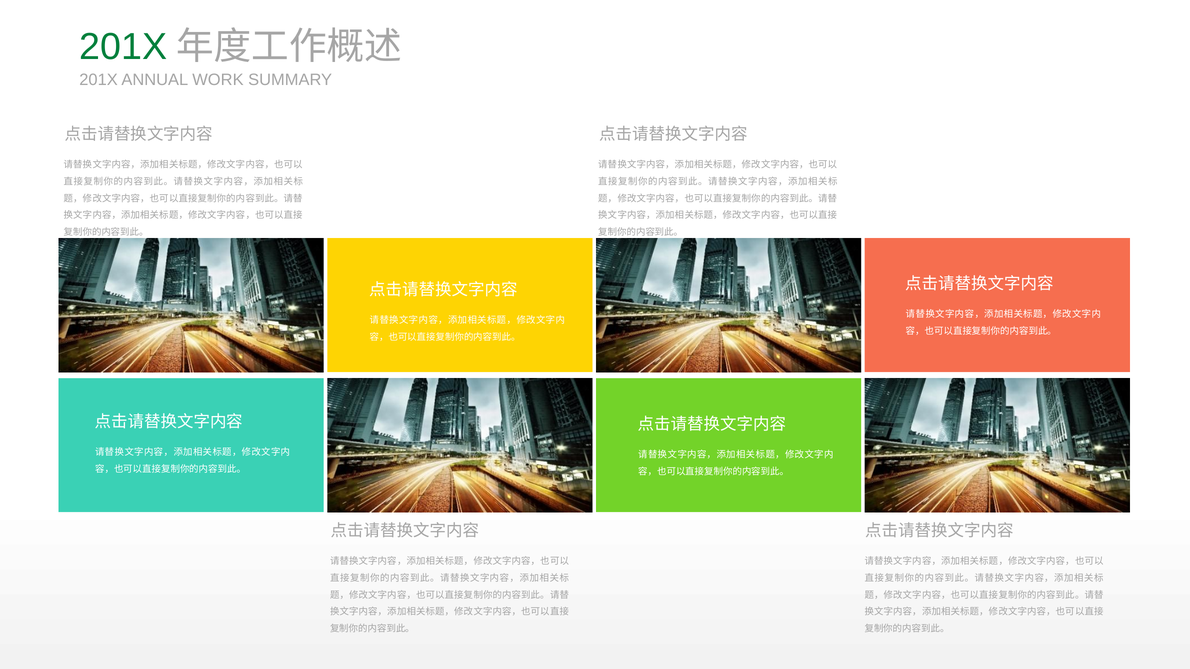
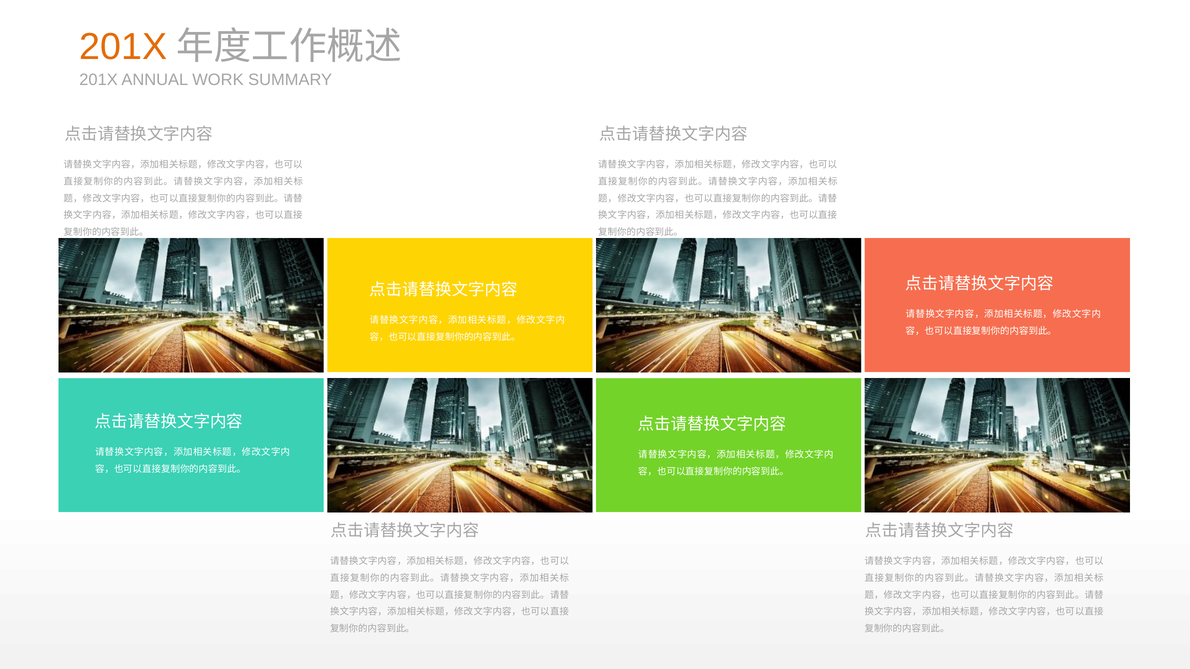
201X colour: green -> orange (123, 47)
